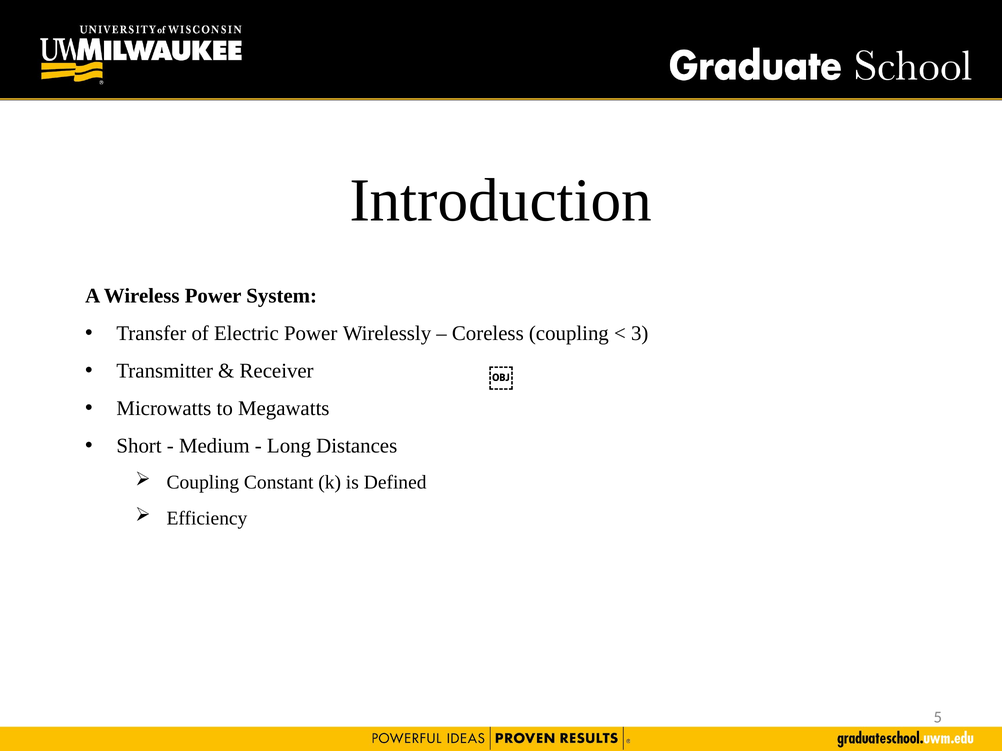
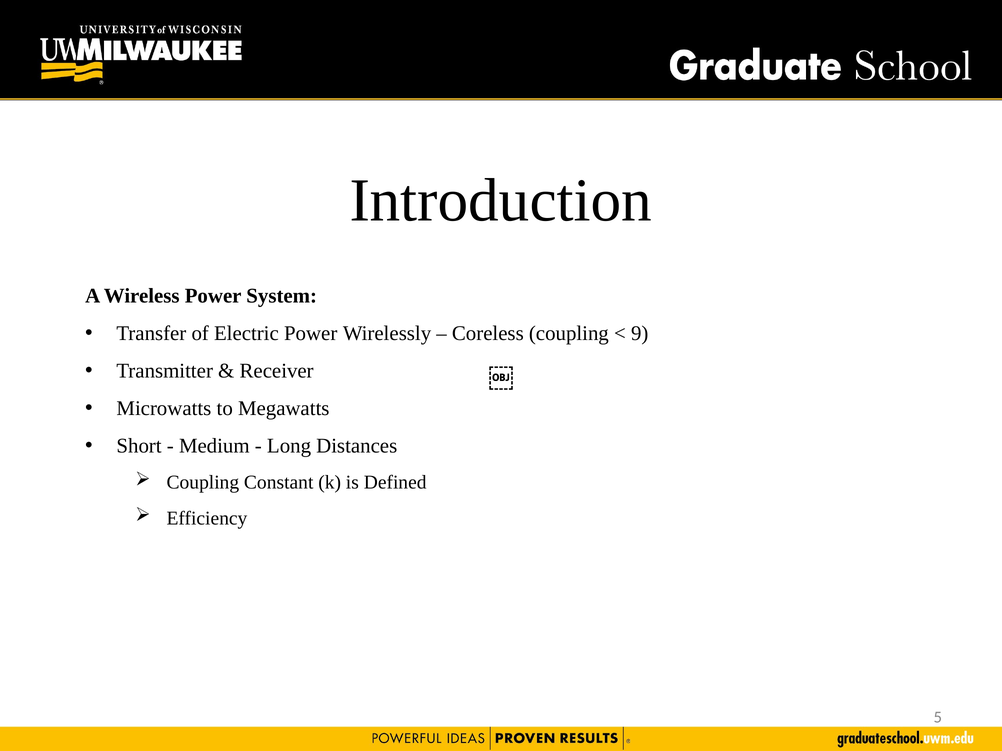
3: 3 -> 9 (640, 334)
